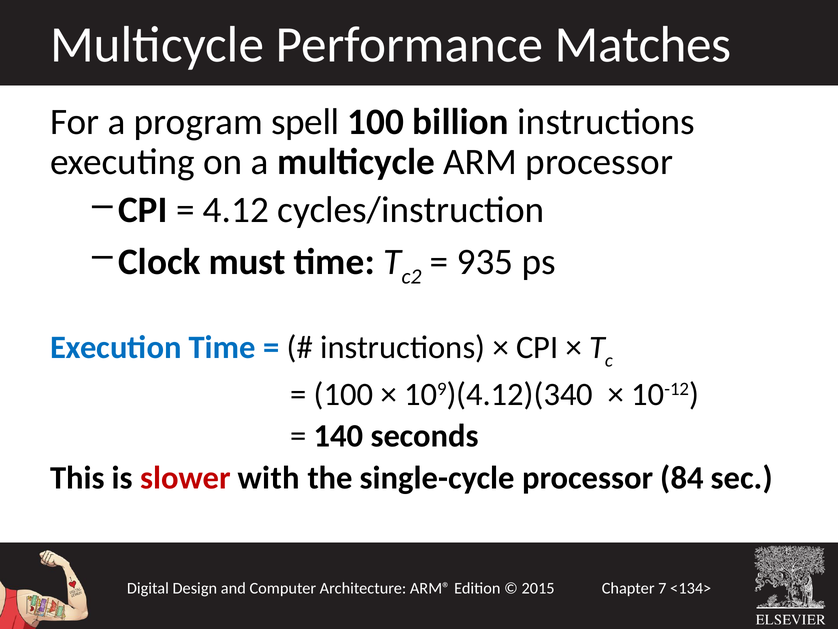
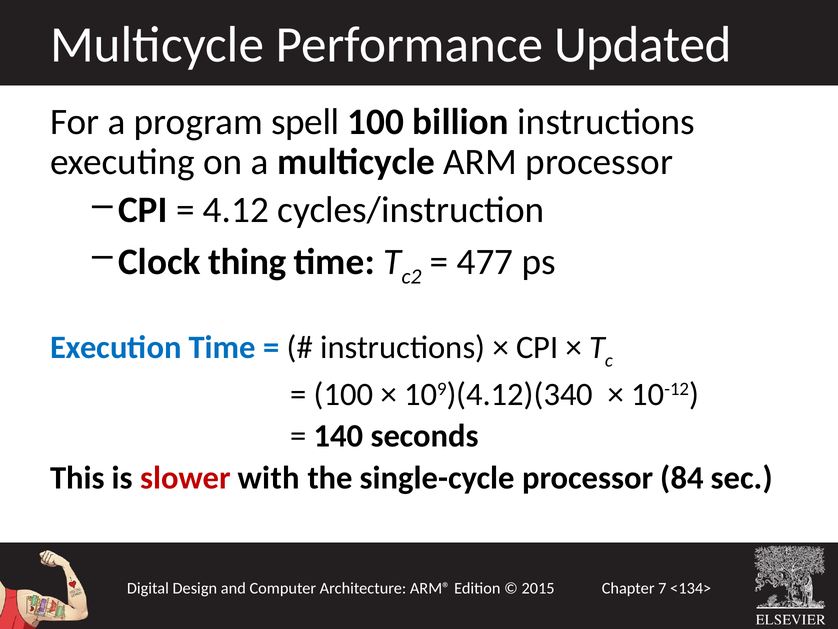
Matches: Matches -> Updated (643, 45)
must: must -> thing (247, 262)
935: 935 -> 477 (485, 262)
